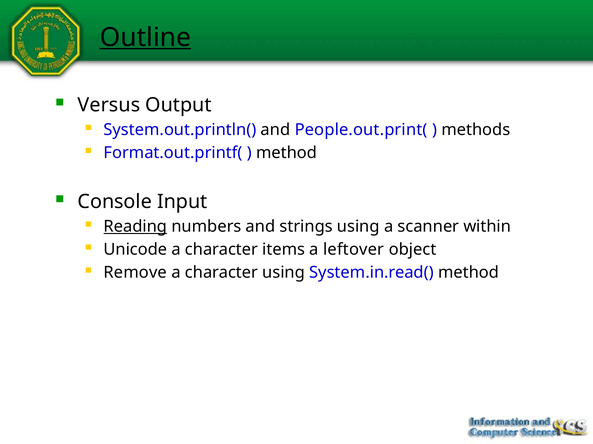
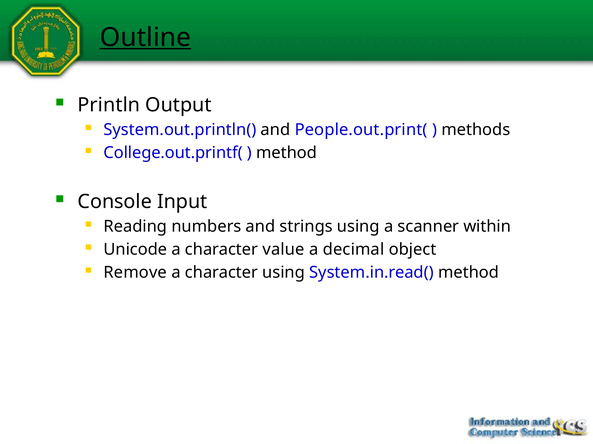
Versus: Versus -> Println (109, 105)
Format.out.printf(: Format.out.printf( -> College.out.printf( (173, 153)
Reading underline: present -> none (135, 227)
items: items -> value (284, 250)
leftover: leftover -> decimal (354, 250)
